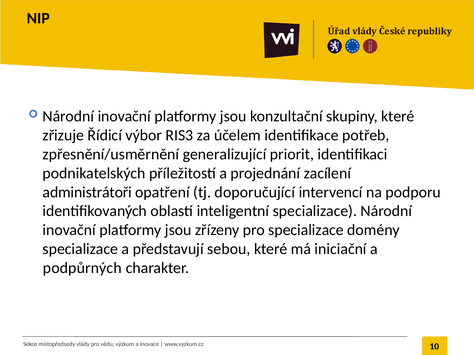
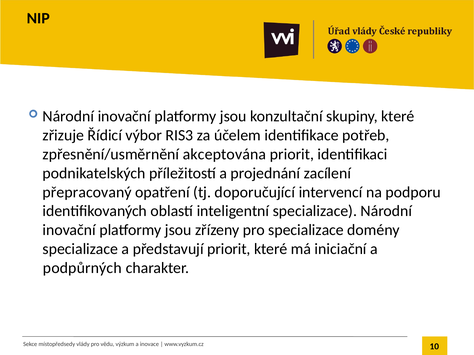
generalizující: generalizující -> akceptována (224, 155)
administrátoři: administrátoři -> přepracovaný (87, 192)
představují sebou: sebou -> priorit (229, 249)
